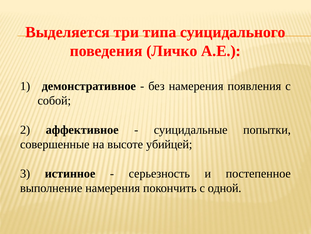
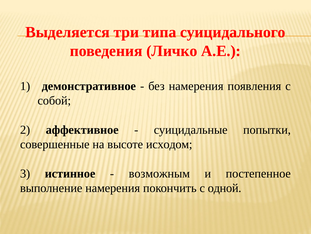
убийцей: убийцей -> исходом (169, 144)
серьезность: серьезность -> возможным (159, 173)
